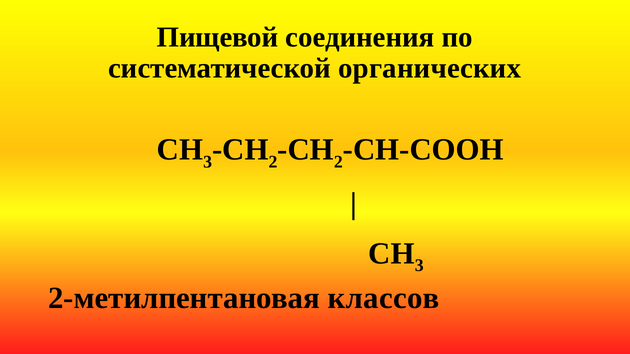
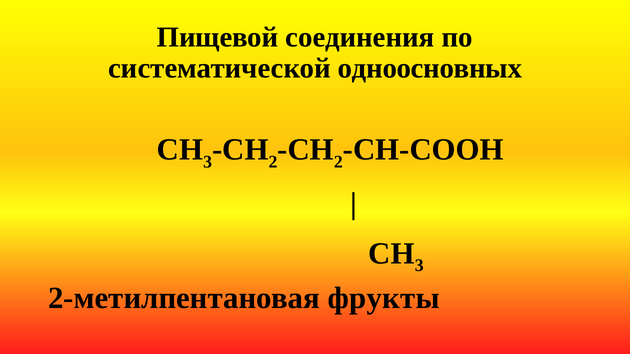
органических: органических -> одноосновных (430, 69)
классов: классов -> фрукты (384, 298)
